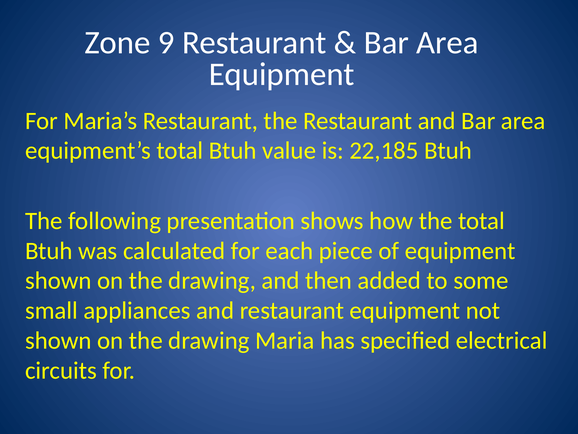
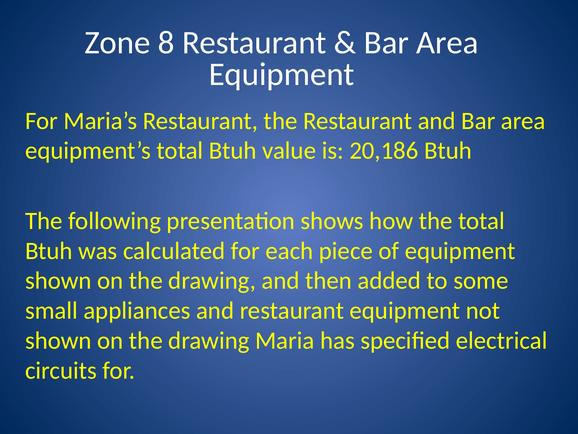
9: 9 -> 8 (166, 43)
22,185: 22,185 -> 20,186 (384, 151)
